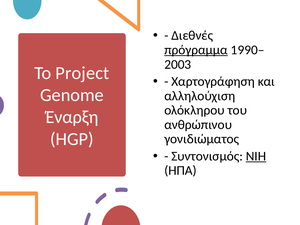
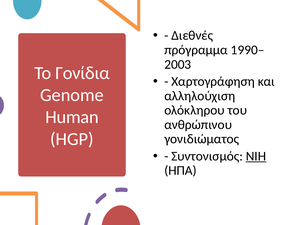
πρόγραμμα underline: present -> none (196, 50)
Project: Project -> Γονίδια (83, 73)
Έναρξη: Έναρξη -> Human (72, 117)
